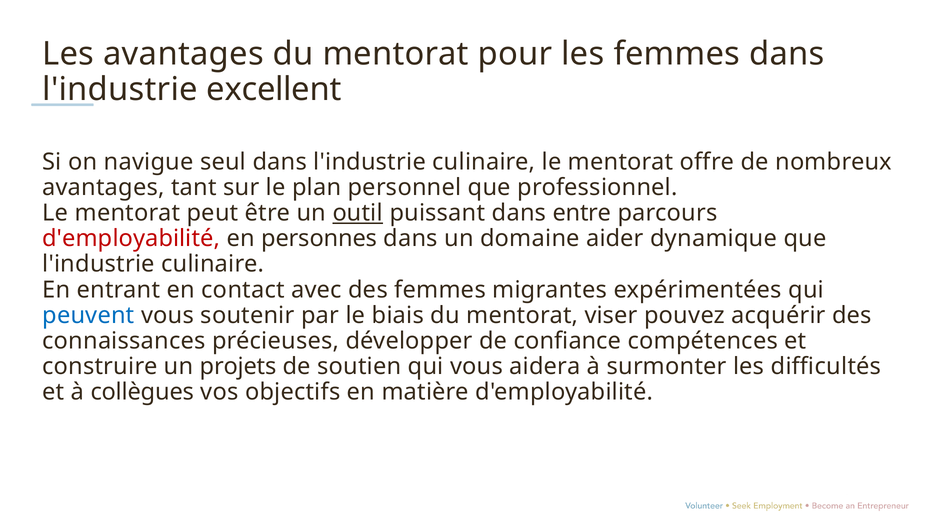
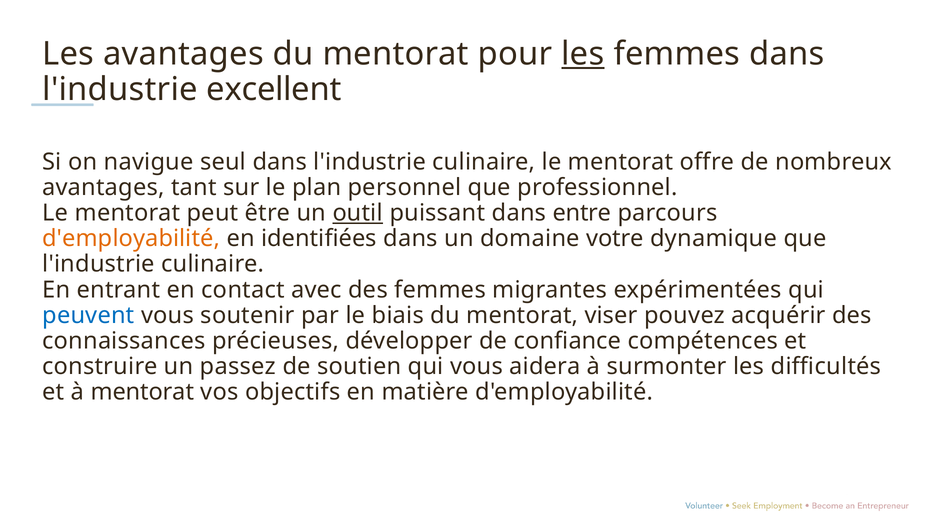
les underline: none -> present (583, 54)
d'employabilité colour: red -> orange (131, 239)
personnes: personnes -> identifiées (319, 239)
aider: aider -> votre (615, 239)
projets: projets -> passez (238, 366)
à collègues: collègues -> mentorat (142, 392)
